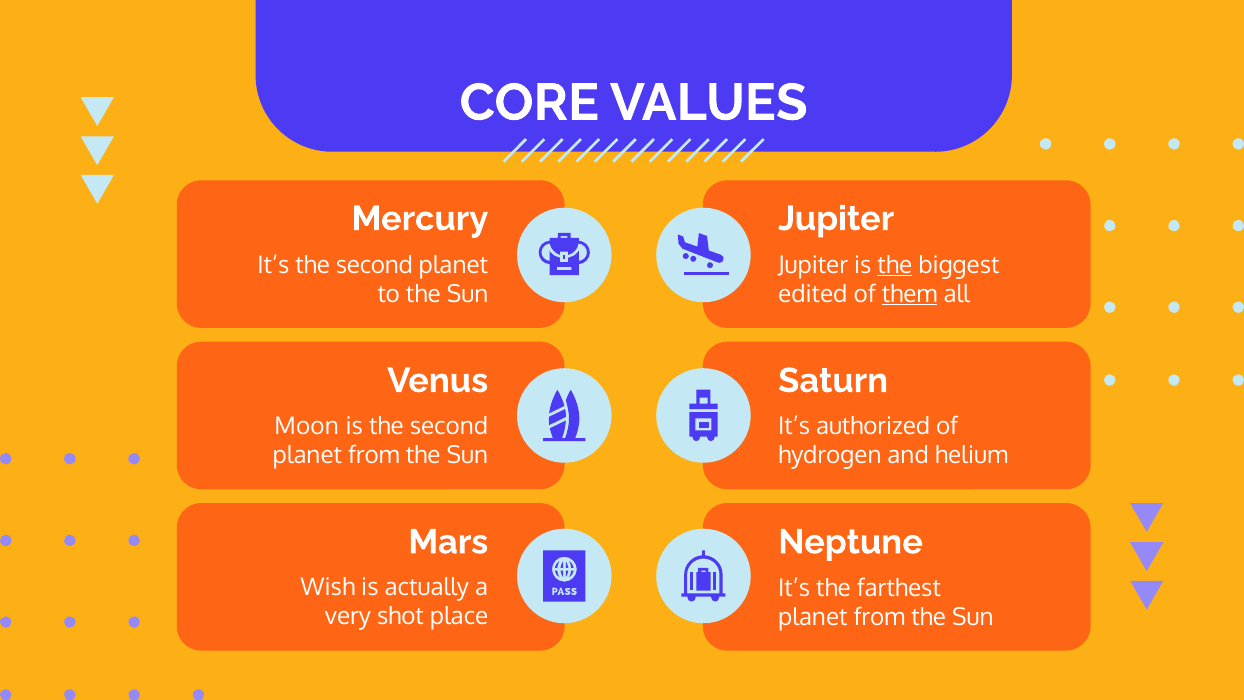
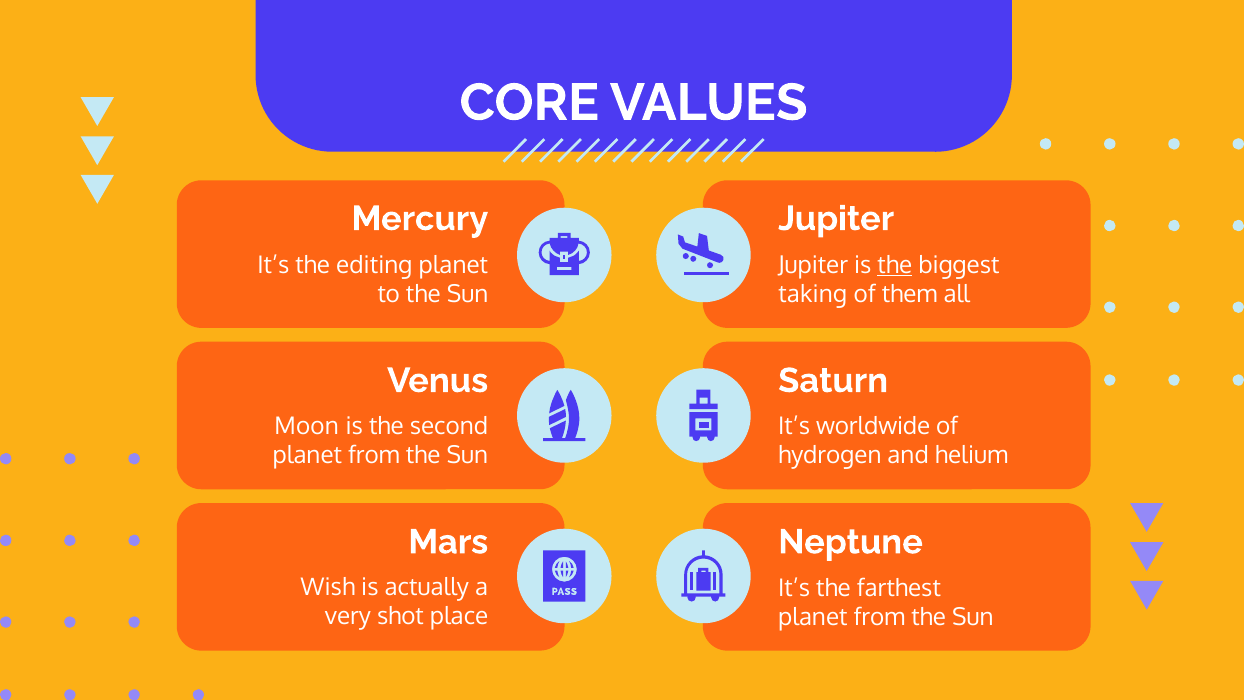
It’s the second: second -> editing (374, 265)
edited: edited -> taking (813, 294)
them underline: present -> none (910, 294)
authorized: authorized -> worldwide (873, 427)
